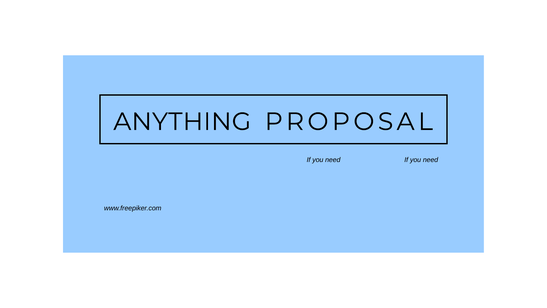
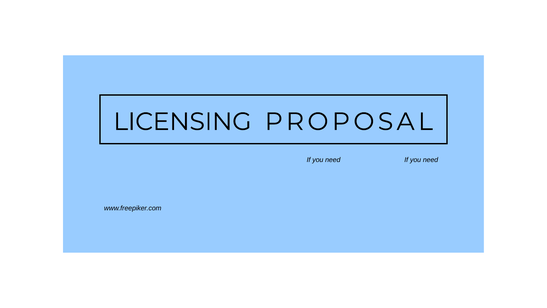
ANYTHING: ANYTHING -> LICENSING (182, 122)
